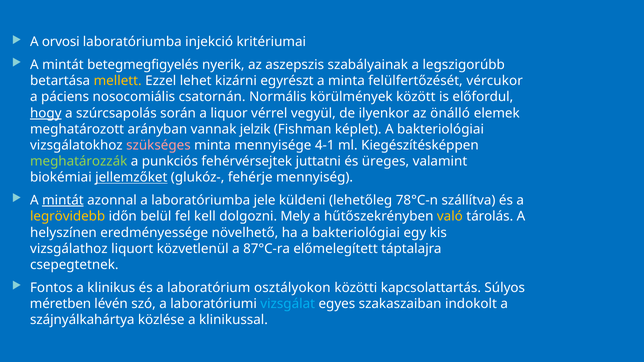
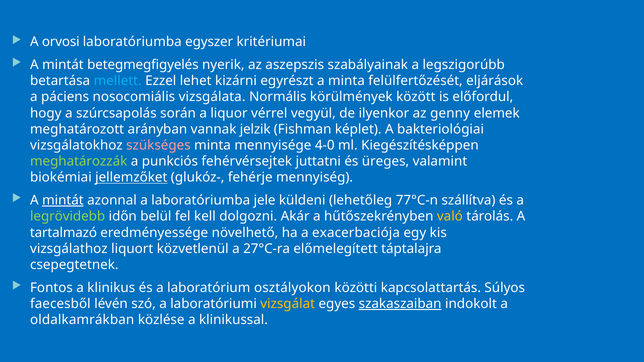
injekció: injekció -> egyszer (209, 42)
mellett colour: yellow -> light blue (118, 81)
vércukor: vércukor -> eljárások (495, 81)
csatornán: csatornán -> vizsgálata (212, 97)
hogy underline: present -> none (46, 113)
önálló: önálló -> genny (450, 113)
4-1: 4-1 -> 4-0 (325, 145)
78°C-n: 78°C-n -> 77°C-n (417, 201)
legrövidebb colour: yellow -> light green (68, 217)
Mely: Mely -> Akár (295, 217)
helyszínen: helyszínen -> tartalmazó (63, 233)
ha a bakteriológiai: bakteriológiai -> exacerbaciója (356, 233)
87°C-ra: 87°C-ra -> 27°C-ra (267, 249)
méretben: méretben -> faecesből (60, 304)
vizsgálat colour: light blue -> yellow (288, 304)
szakaszaiban underline: none -> present (400, 304)
szájnyálkahártya: szájnyálkahártya -> oldalkamrákban (82, 320)
